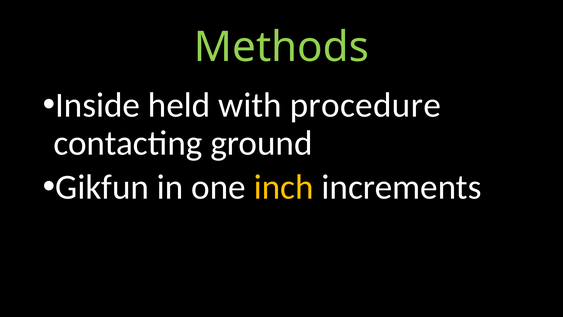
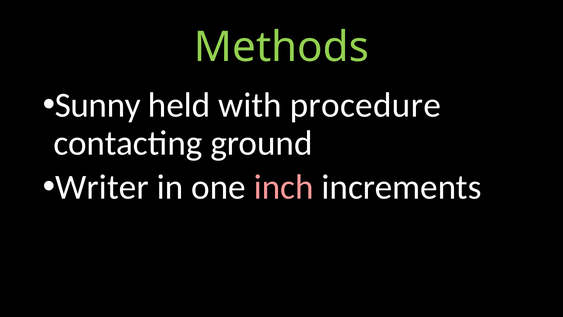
Inside: Inside -> Sunny (98, 105)
Gikfun: Gikfun -> Writer (102, 187)
inch colour: yellow -> pink (284, 187)
